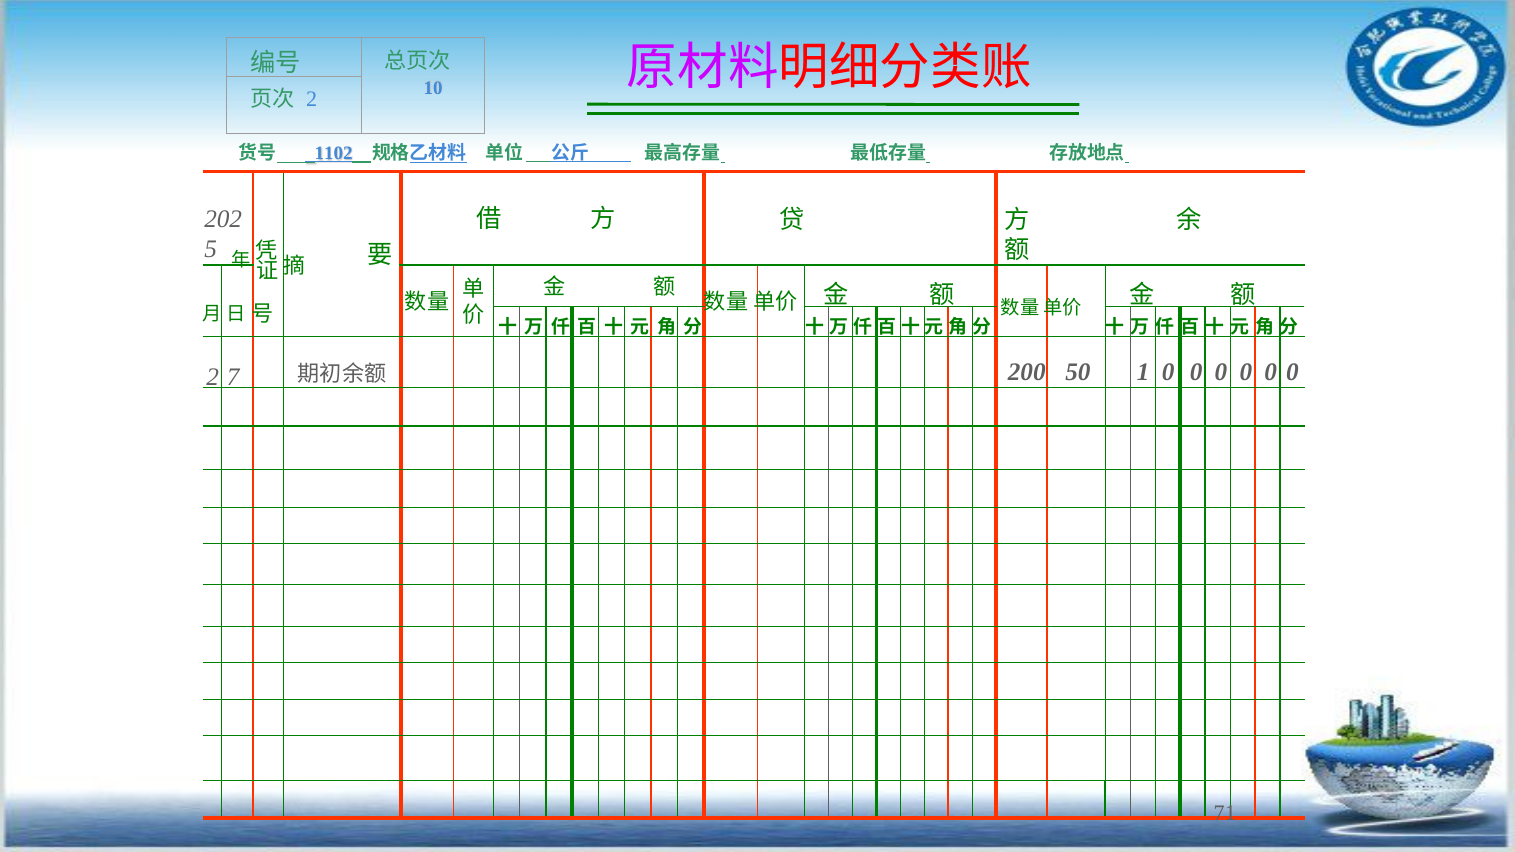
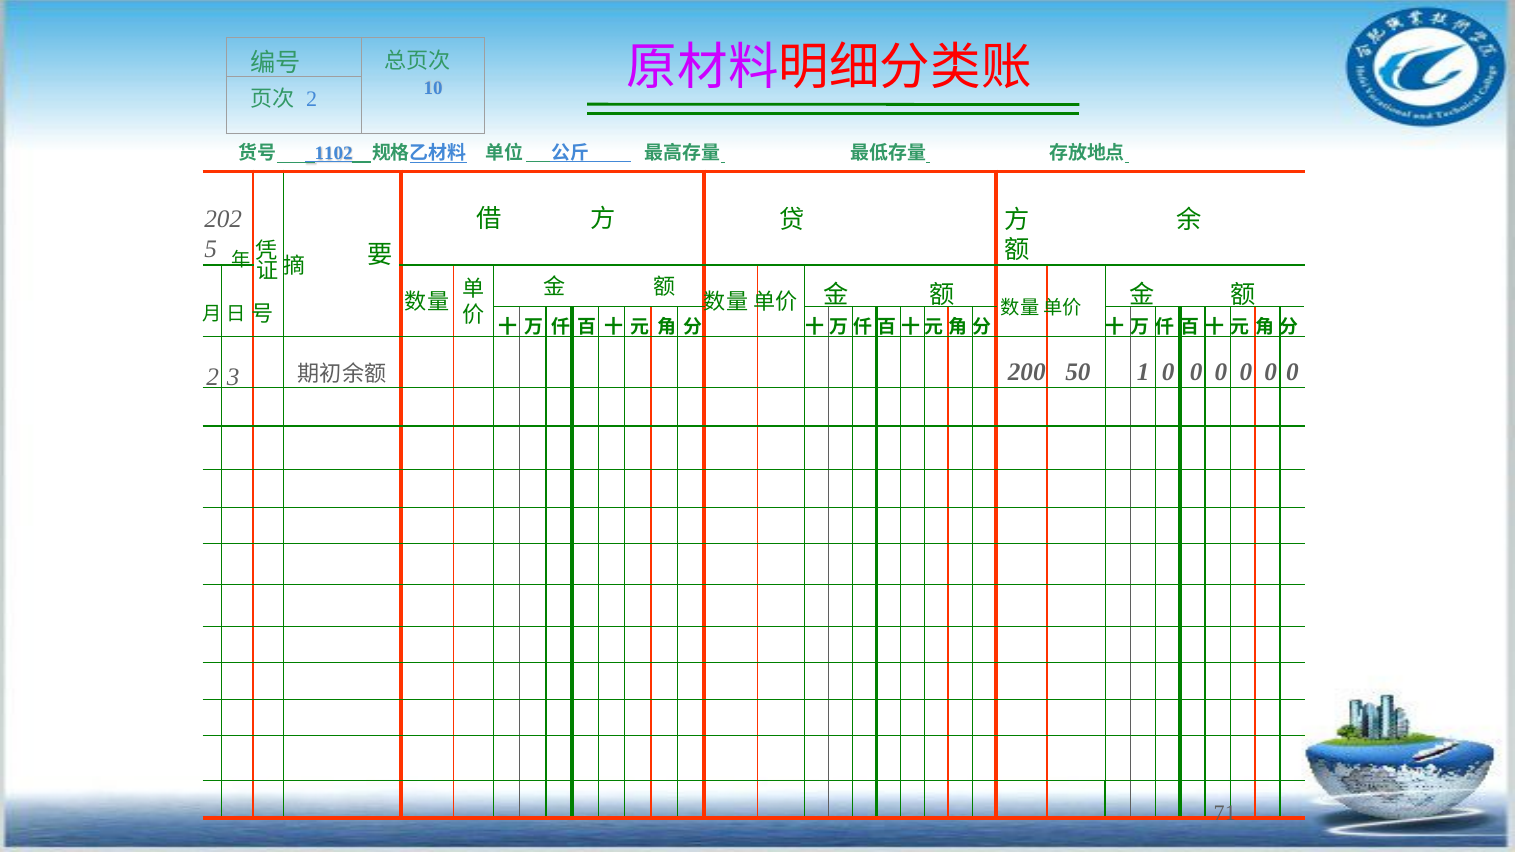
7: 7 -> 3 (233, 377)
